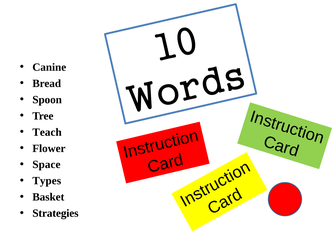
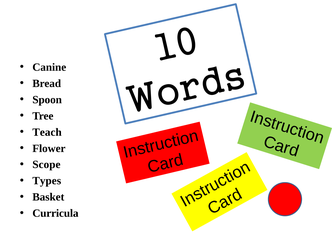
Space: Space -> Scope (46, 165)
Strategies: Strategies -> Curricula (55, 213)
